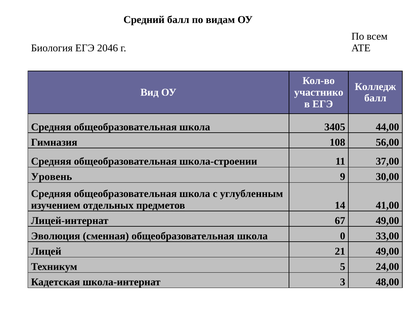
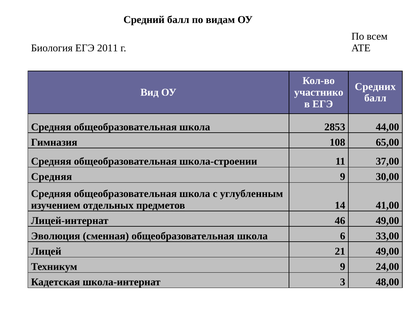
2046: 2046 -> 2011 (108, 48)
Колледж: Колледж -> Средних (375, 87)
3405: 3405 -> 2853 (335, 127)
56,00: 56,00 -> 65,00 (387, 142)
Уровень: Уровень -> Средняя (52, 177)
67: 67 -> 46 (340, 221)
0: 0 -> 6 (343, 236)
Техникум 5: 5 -> 9 (343, 267)
